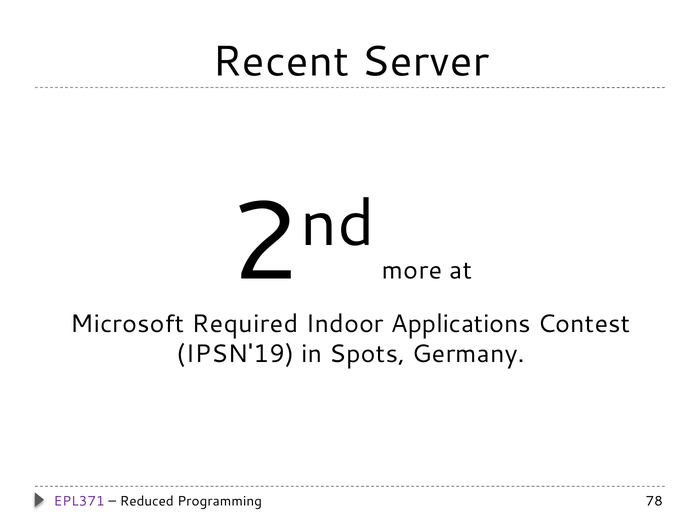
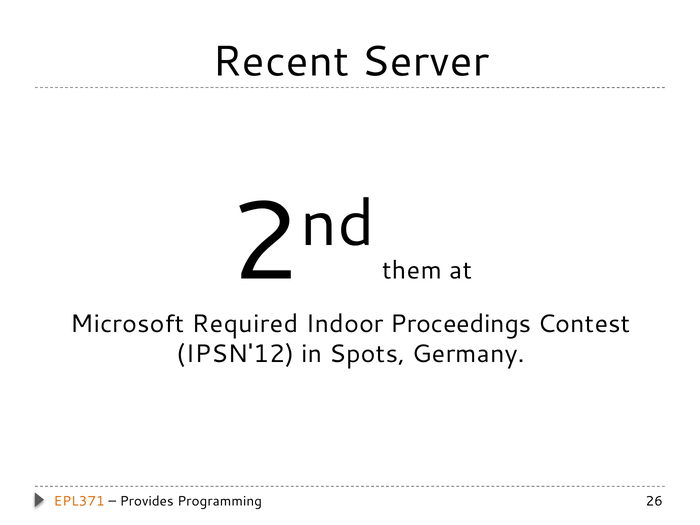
more: more -> them (412, 270)
Applications: Applications -> Proceedings (461, 324)
IPSN'19: IPSN'19 -> IPSN'12 (235, 354)
EPL371 colour: purple -> orange (79, 501)
Reduced: Reduced -> Provides (147, 501)
78: 78 -> 26 (654, 501)
